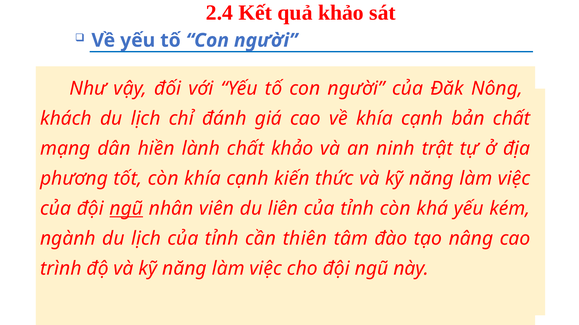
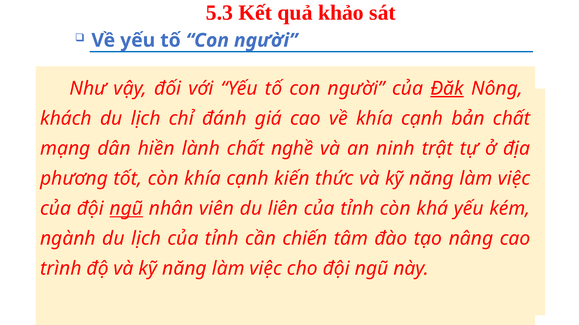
2.4: 2.4 -> 5.3 (219, 13)
Đăk underline: none -> present (447, 88)
chất khảo: khảo -> nghề (292, 149)
thiên: thiên -> chiến (305, 239)
